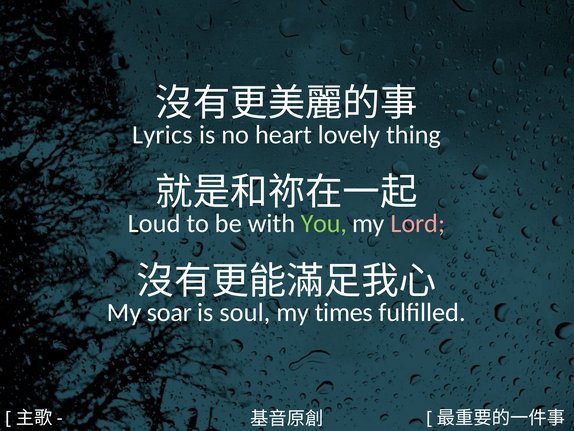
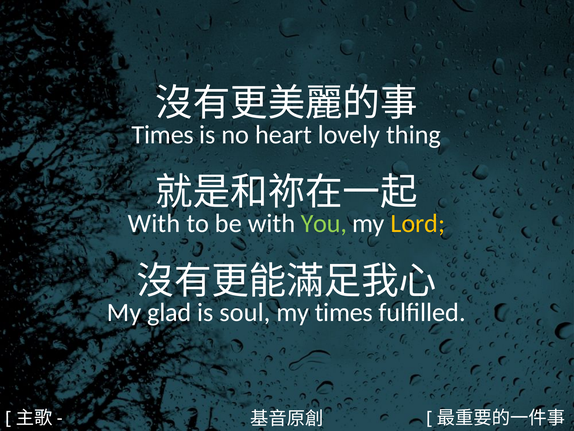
Lyrics: Lyrics -> Times (163, 135)
Loud: Loud -> With (154, 223)
Lord colour: pink -> yellow (418, 223)
soar: soar -> glad (169, 312)
